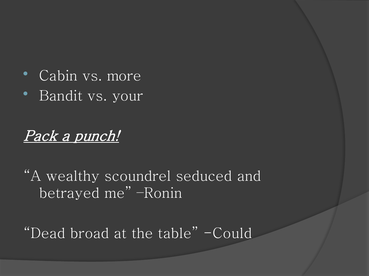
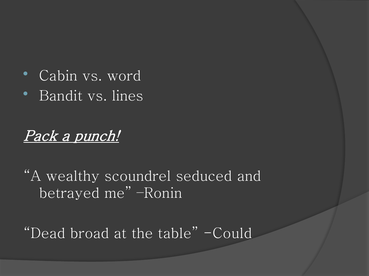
more: more -> word (124, 76)
your: your -> lines (128, 96)
